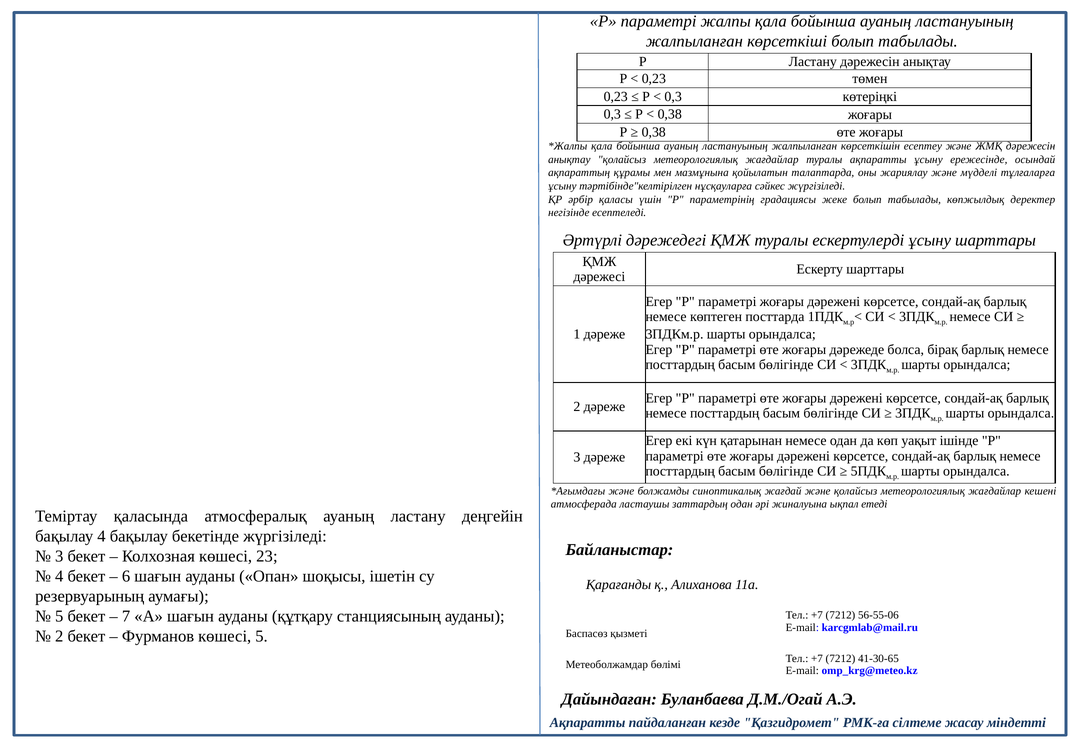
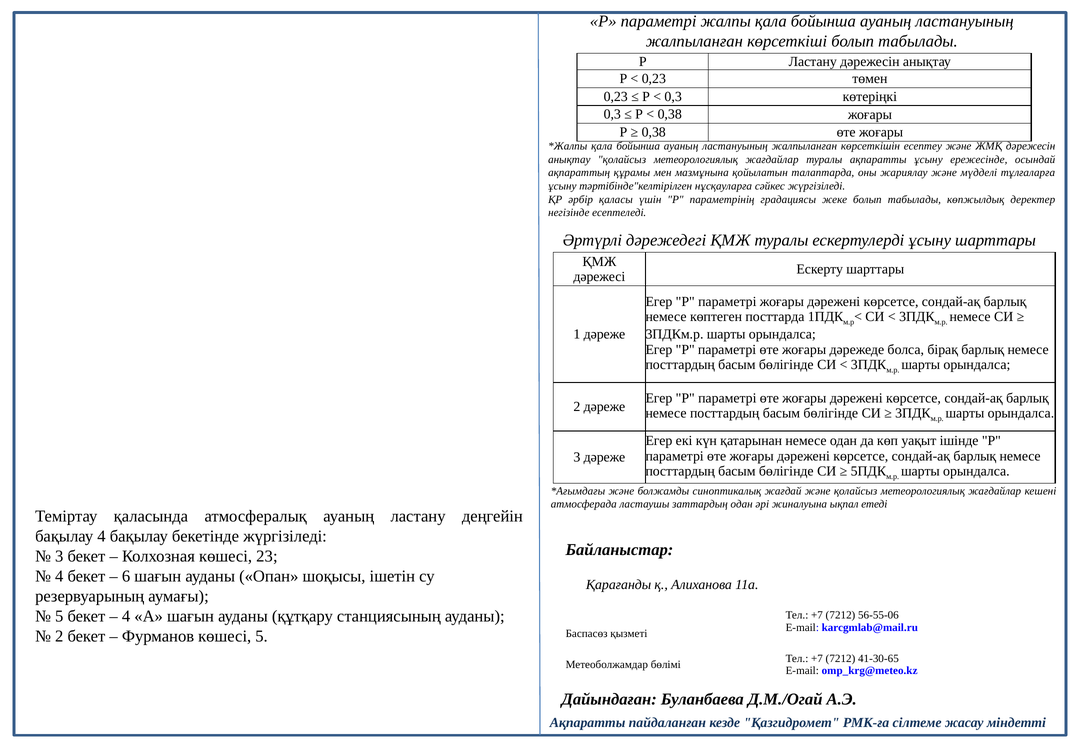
7: 7 -> 4 (126, 616)
